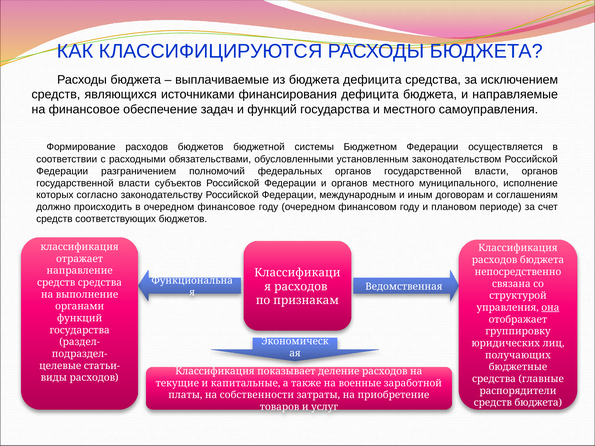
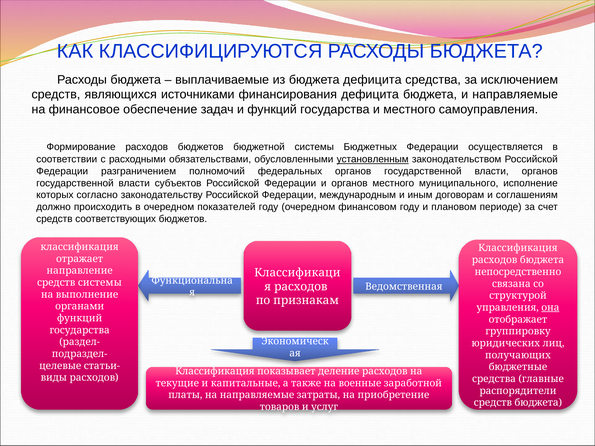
Бюджетном: Бюджетном -> Бюджетных (370, 147)
установленным underline: none -> present (373, 159)
очередном финансовое: финансовое -> показателей (226, 207)
средств средства: средства -> системы (100, 283)
на собственности: собственности -> направляемые (257, 395)
